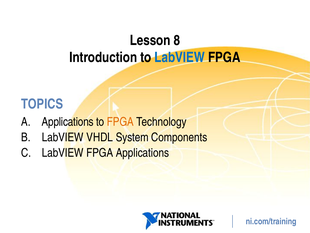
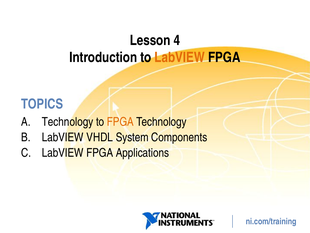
8: 8 -> 4 (177, 40)
LabVIEW colour: blue -> orange (180, 57)
Applications: Applications -> Technology (68, 122)
